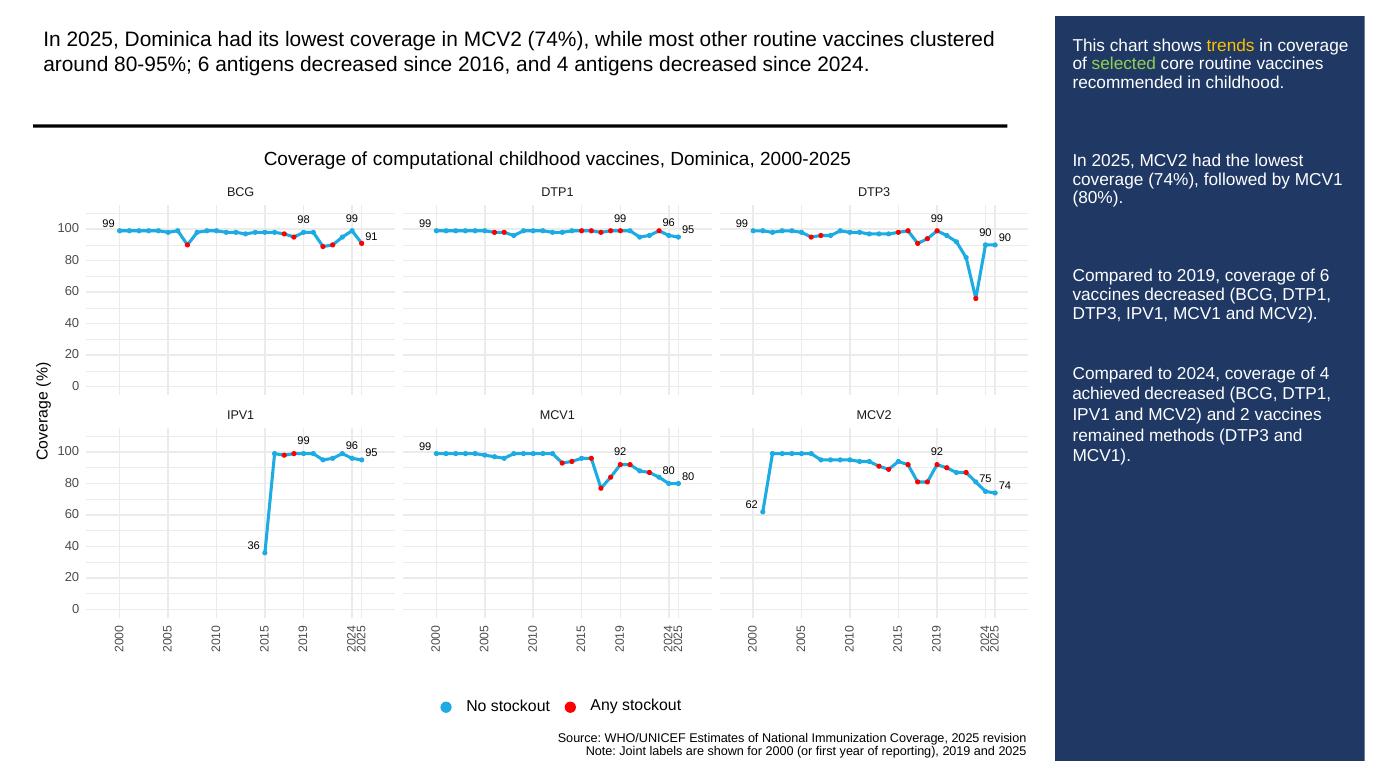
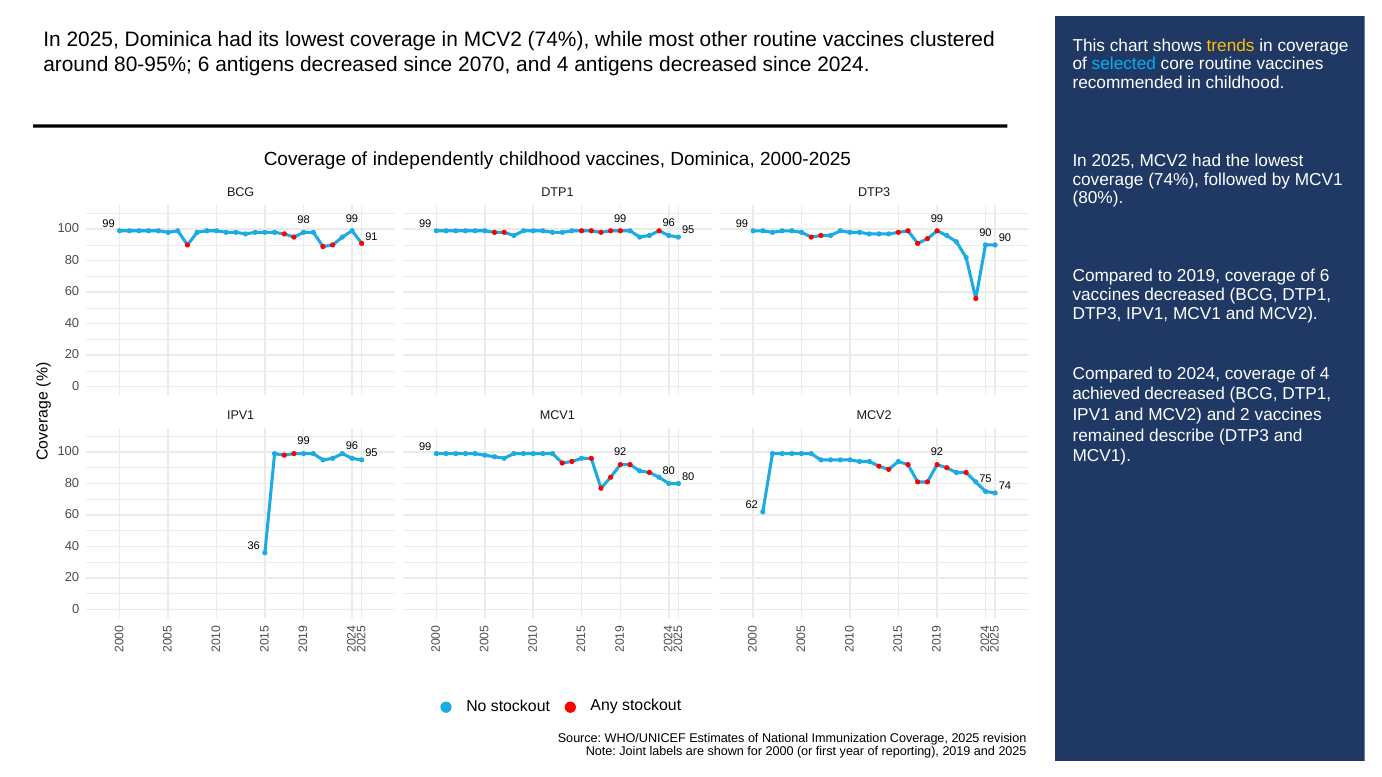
2016: 2016 -> 2070 (484, 65)
selected colour: light green -> light blue (1124, 64)
computational: computational -> independently (433, 159)
methods: methods -> describe (1182, 436)
